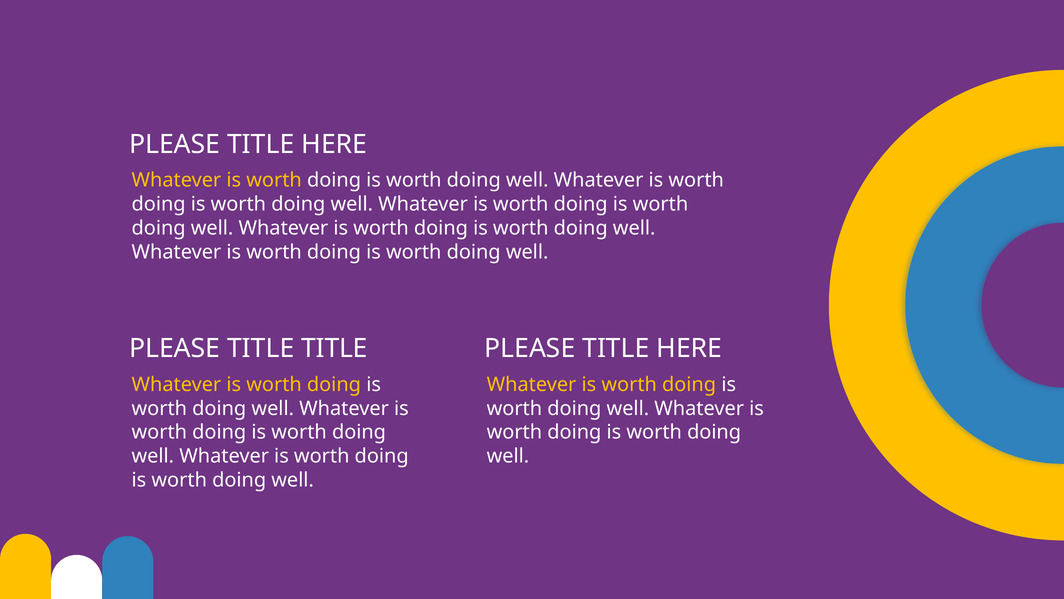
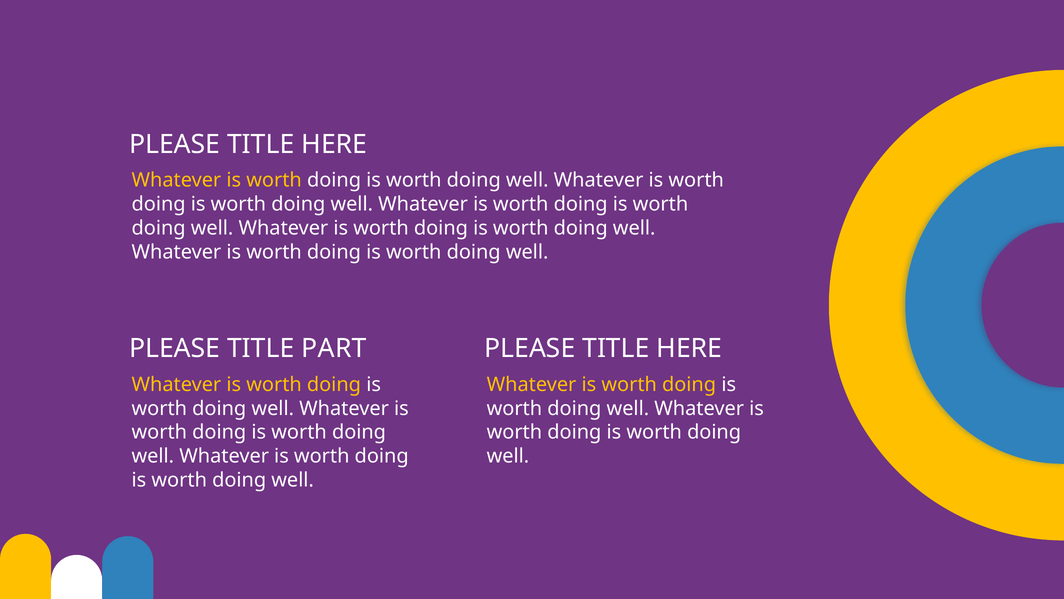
TITLE TITLE: TITLE -> PART (334, 348)
